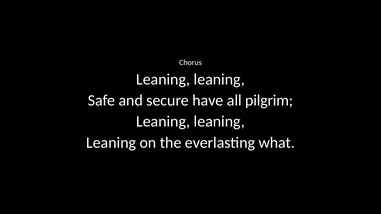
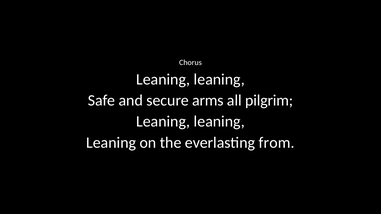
have: have -> arms (208, 101)
what: what -> from (277, 143)
